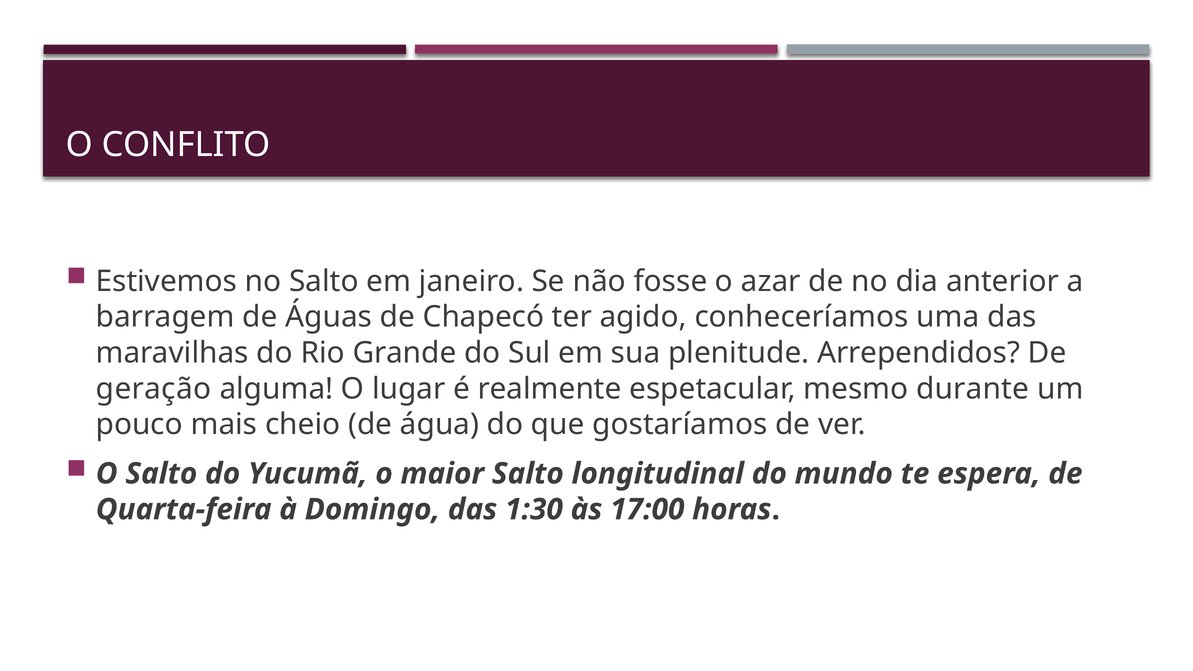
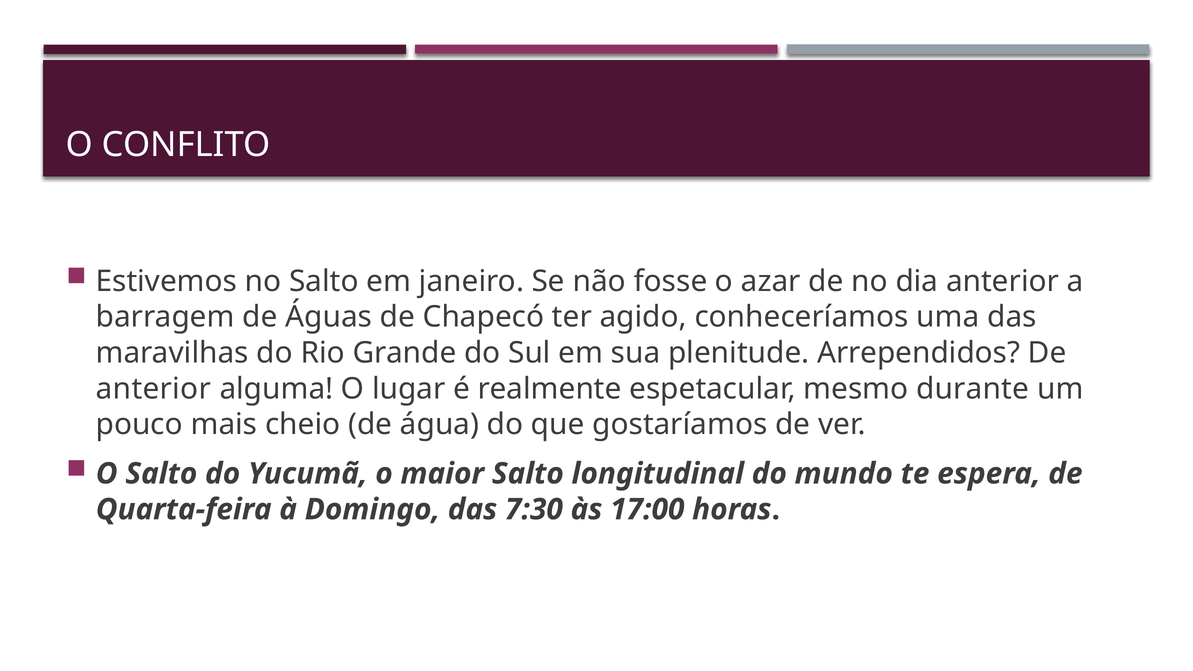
geração: geração -> anterior (154, 389)
1:30: 1:30 -> 7:30 (534, 509)
